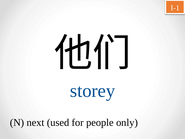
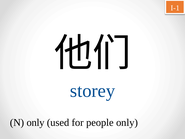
N next: next -> only (36, 122)
